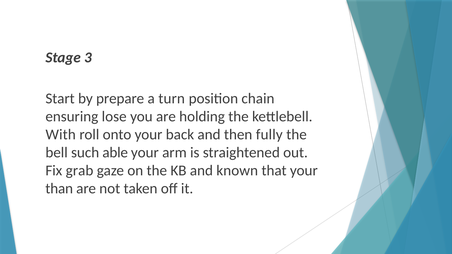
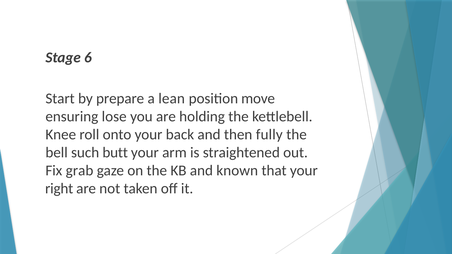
3: 3 -> 6 (88, 58)
turn: turn -> lean (172, 98)
chain: chain -> move (258, 98)
With: With -> Knee (61, 135)
able: able -> butt (115, 153)
than: than -> right (59, 189)
